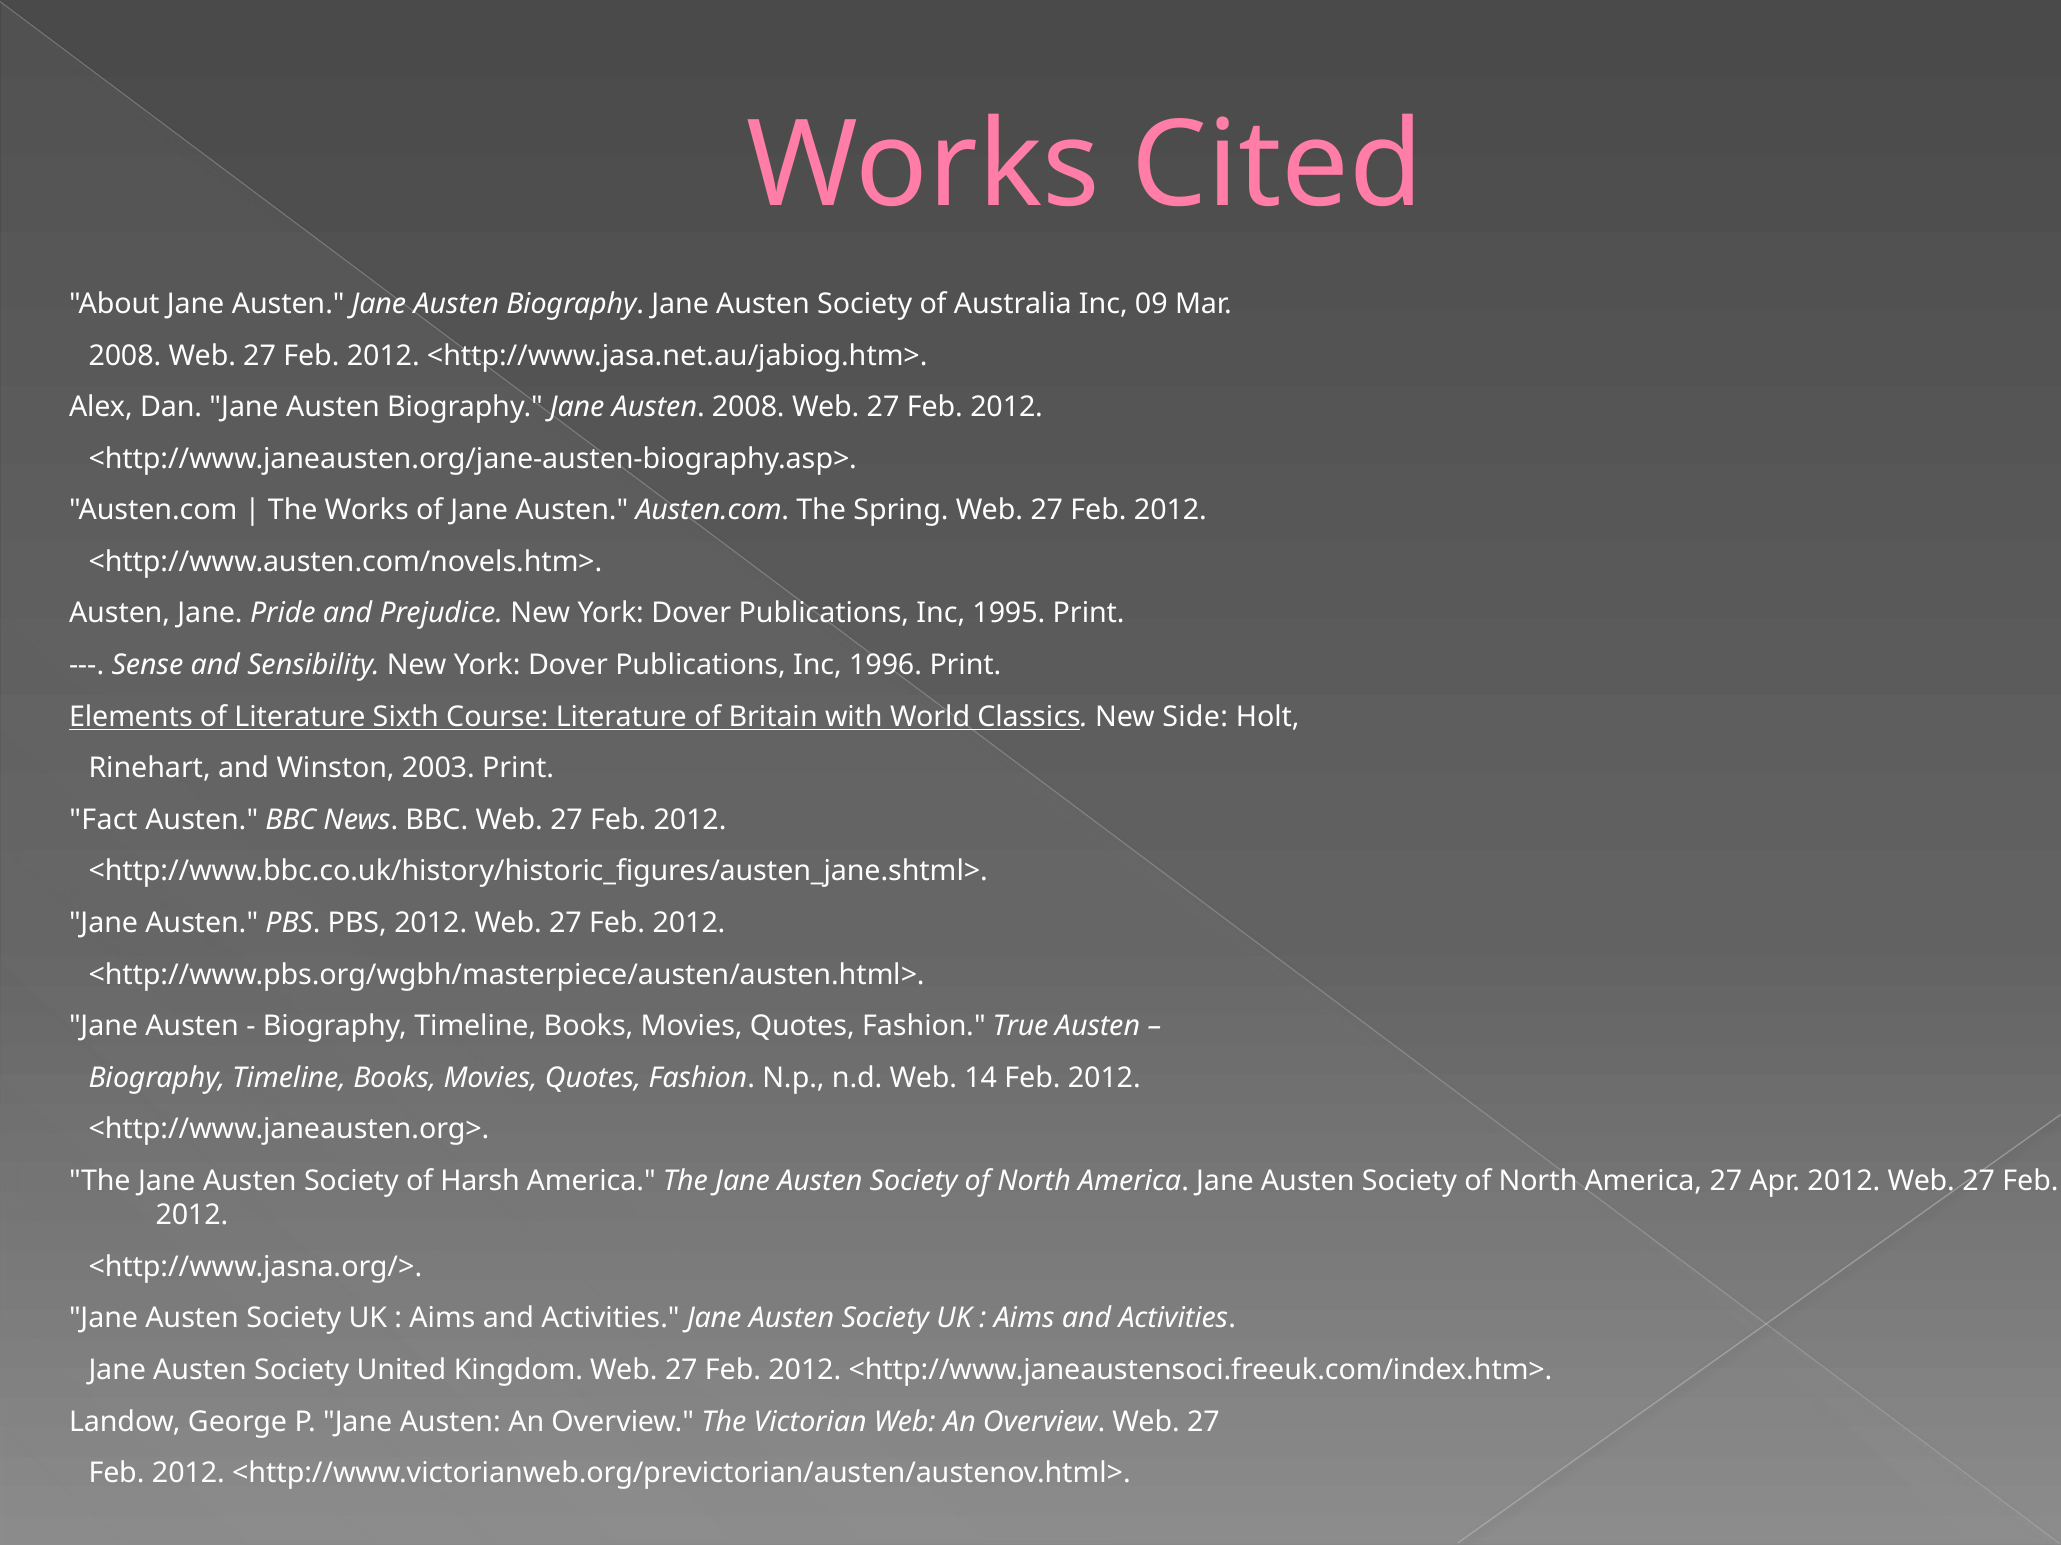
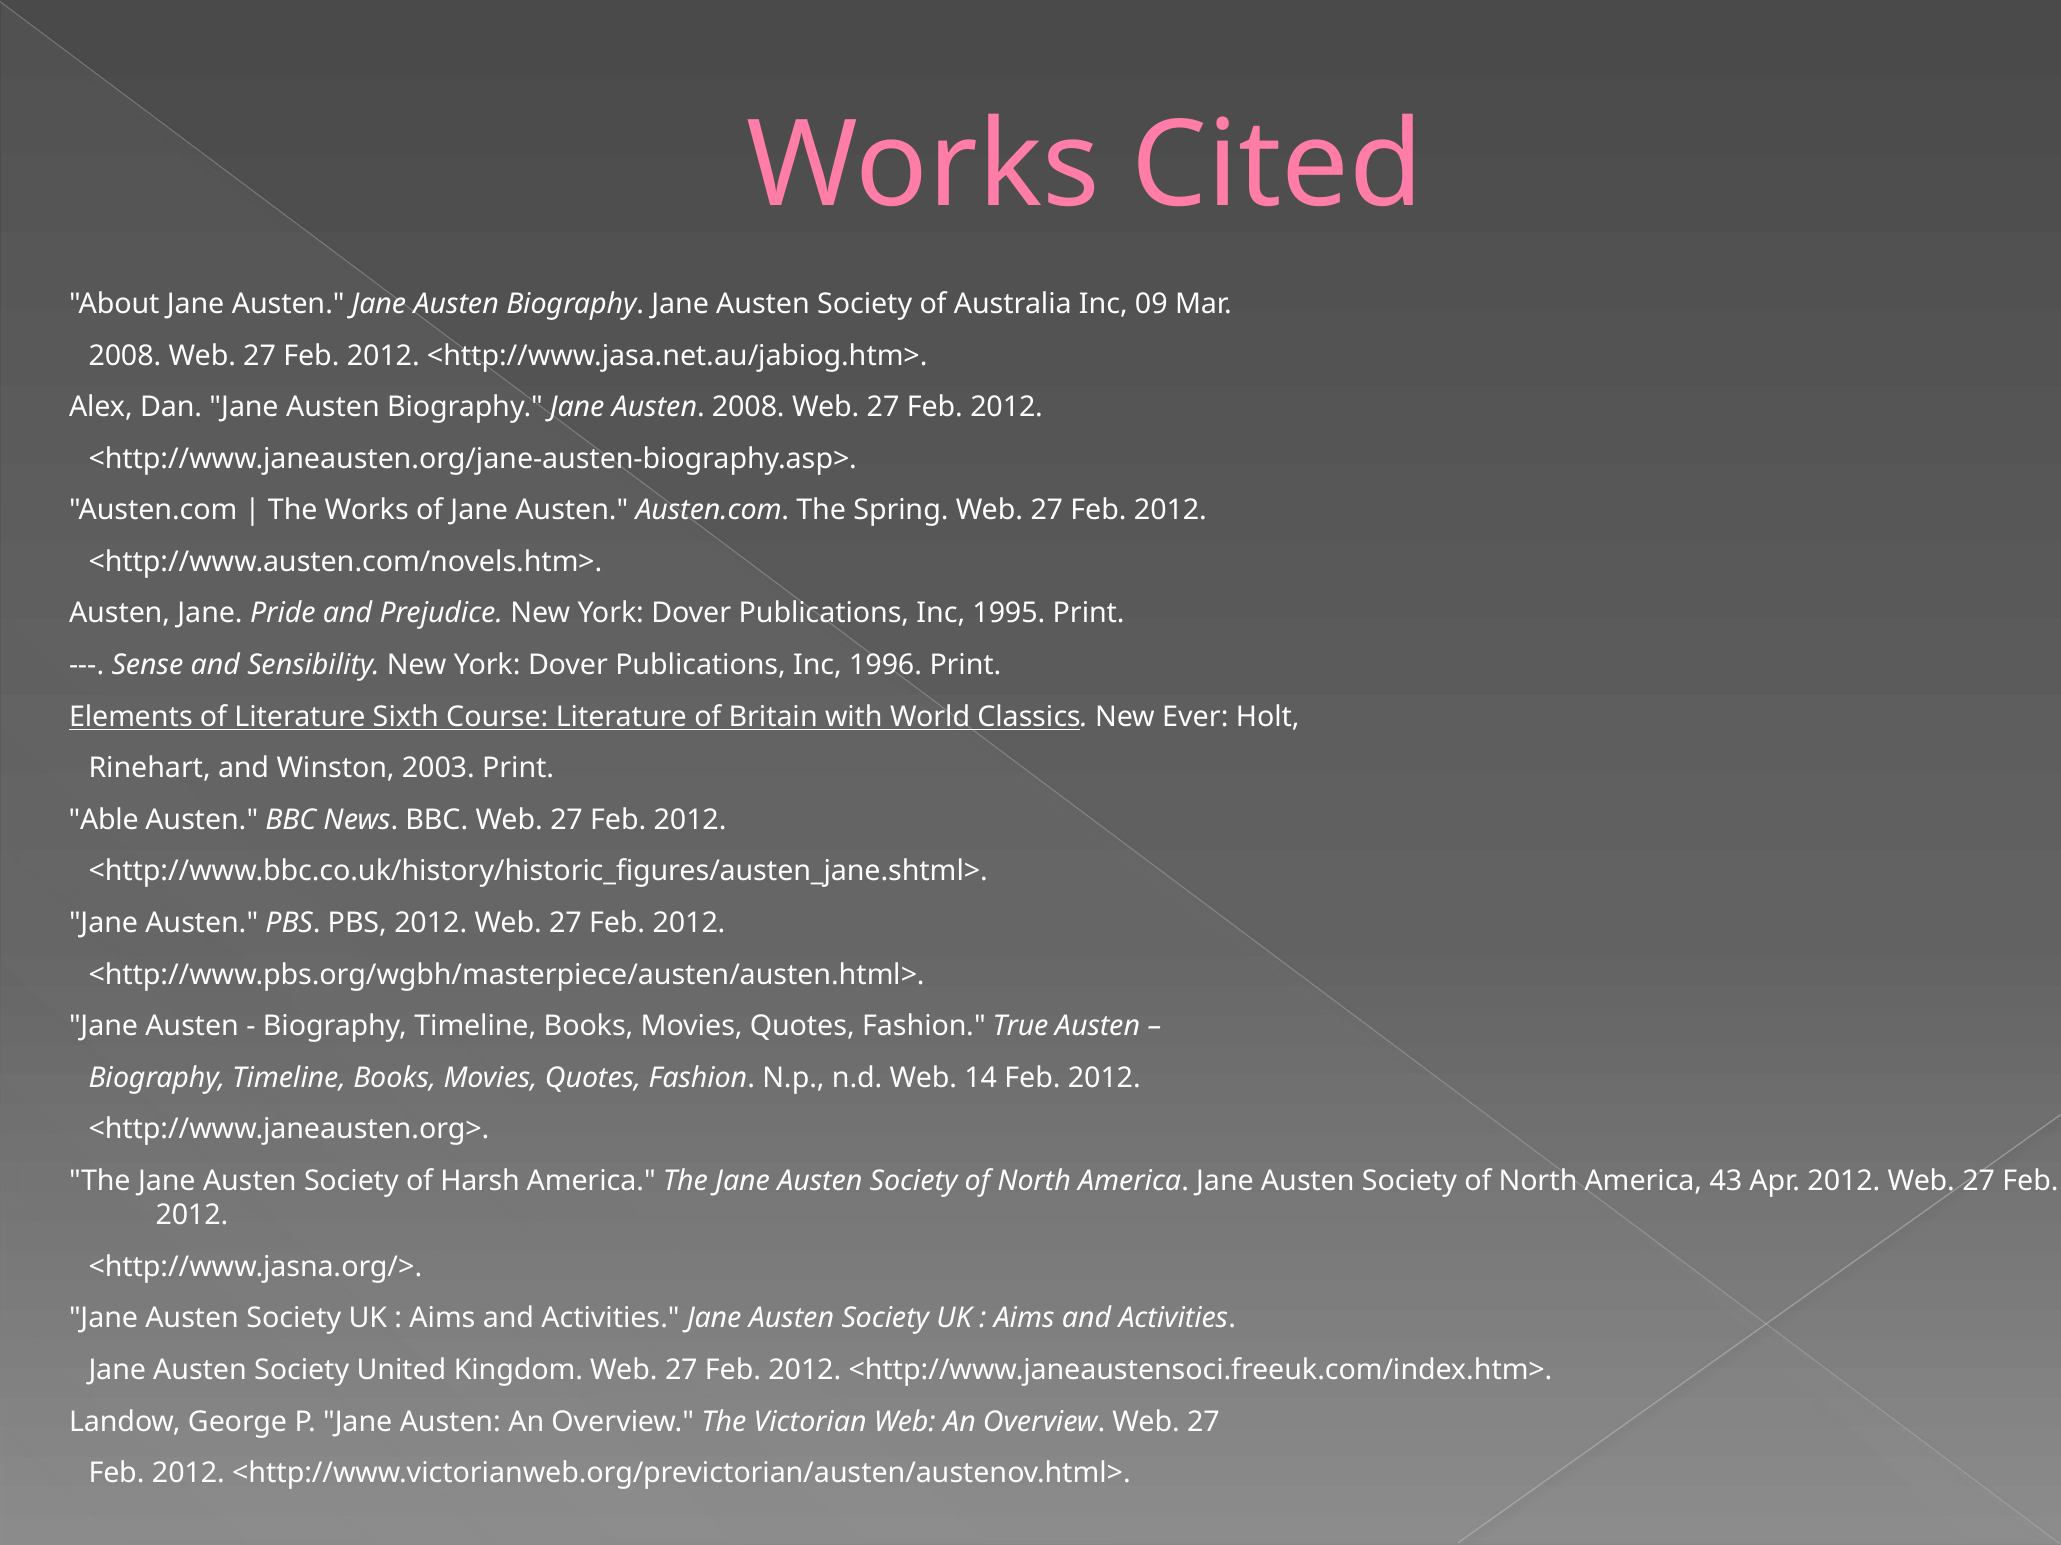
Side: Side -> Ever (1195, 717)
Fact: Fact -> Able (104, 820)
America 27: 27 -> 43 (1726, 1181)
